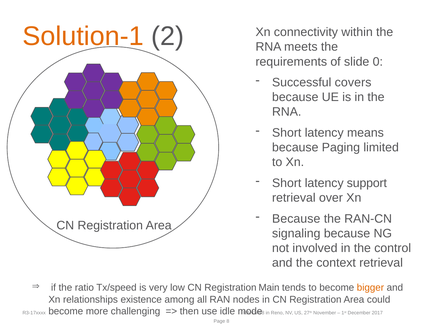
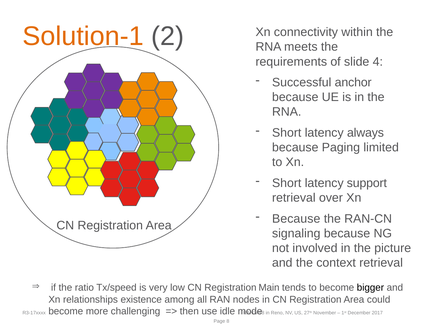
0: 0 -> 4 (378, 62)
covers: covers -> anchor (353, 82)
means: means -> always (365, 133)
control: control -> picture (393, 248)
bigger colour: orange -> black (370, 287)
